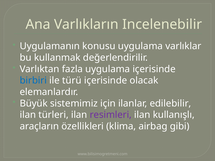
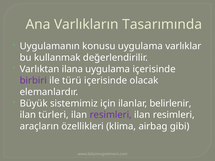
Incelenebilir: Incelenebilir -> Tasarımında (162, 24)
fazla: fazla -> ilana (72, 69)
birbiri colour: blue -> purple (33, 81)
edilebilir: edilebilir -> belirlenir (171, 104)
kullanışlı: kullanışlı -> resimleri (174, 115)
